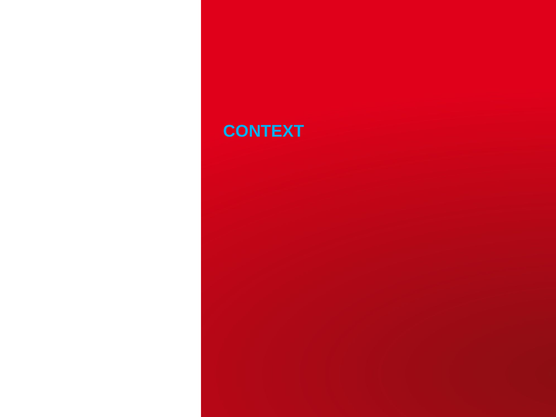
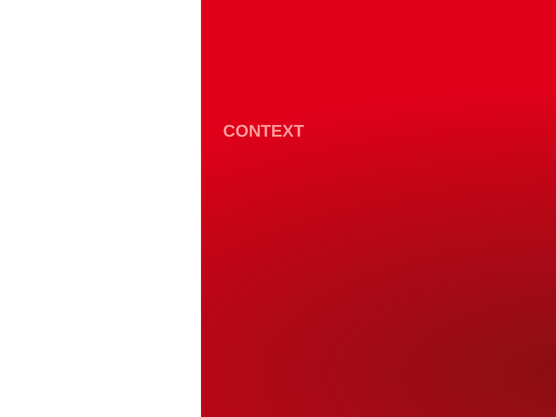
CONTEXT colour: light blue -> pink (264, 131)
